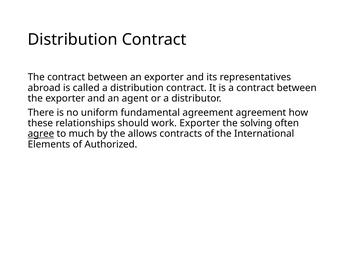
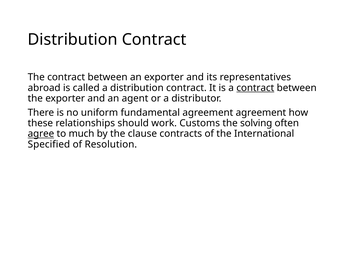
contract underline: none -> present (255, 88)
work Exporter: Exporter -> Customs (200, 123)
allows: allows -> clause (142, 134)
Elements: Elements -> Specified (49, 144)
Authorized: Authorized -> Resolution (111, 144)
